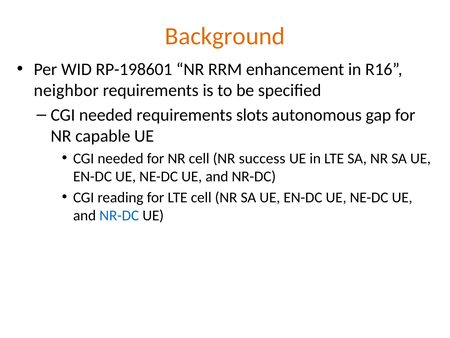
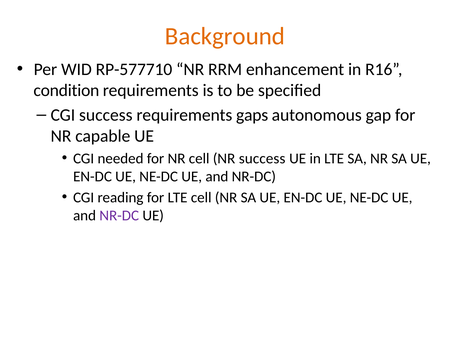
RP-198601: RP-198601 -> RP-577710 (134, 69)
neighbor: neighbor -> condition (66, 90)
needed: needed -> success (106, 115)
slots: slots -> gaps (252, 115)
NR-DC colour: blue -> purple (119, 215)
